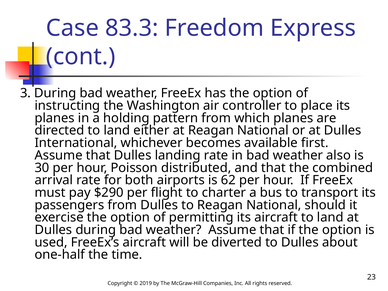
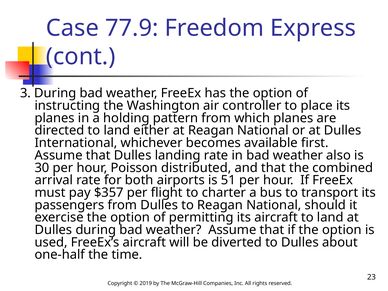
83.3: 83.3 -> 77.9 (132, 28)
62: 62 -> 51 (228, 180)
$290: $290 -> $357 (109, 193)
